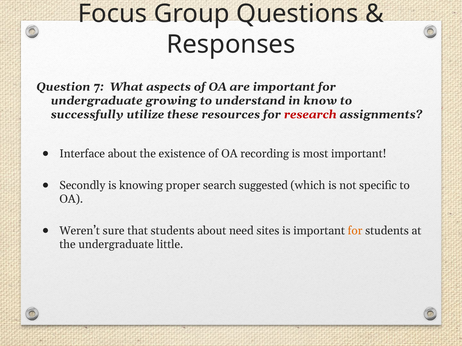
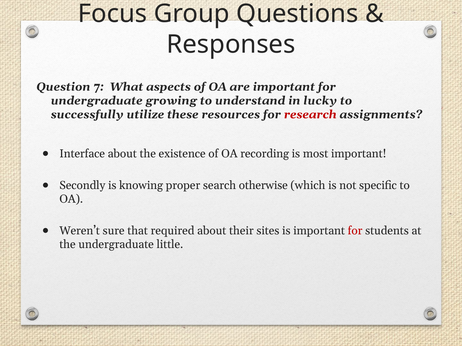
know: know -> lucky (320, 101)
suggested: suggested -> otherwise (263, 185)
that students: students -> required (173, 231)
need: need -> their (241, 231)
for colour: orange -> red (355, 231)
